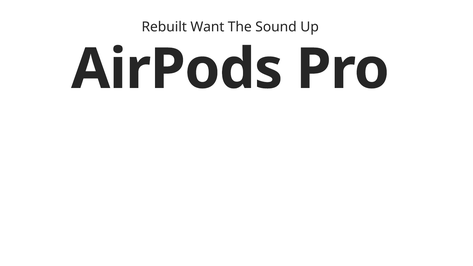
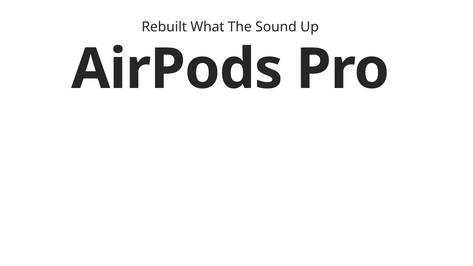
Want: Want -> What (207, 27)
